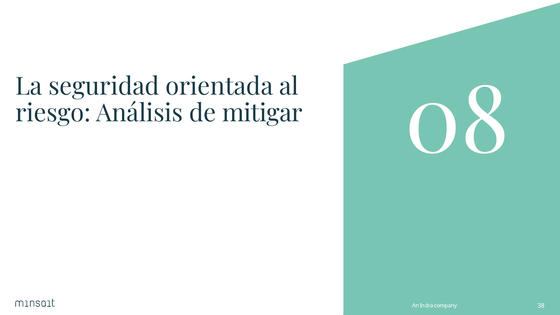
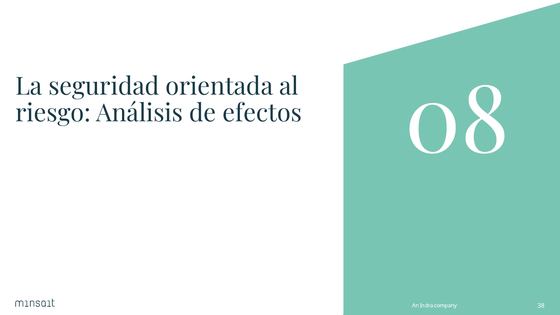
mitigar: mitigar -> efectos (262, 113)
